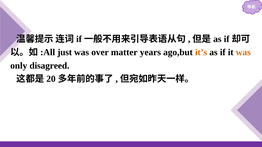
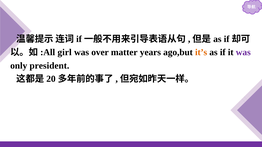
just: just -> girl (65, 52)
was colour: orange -> purple (243, 52)
disagreed: disagreed -> president (49, 66)
